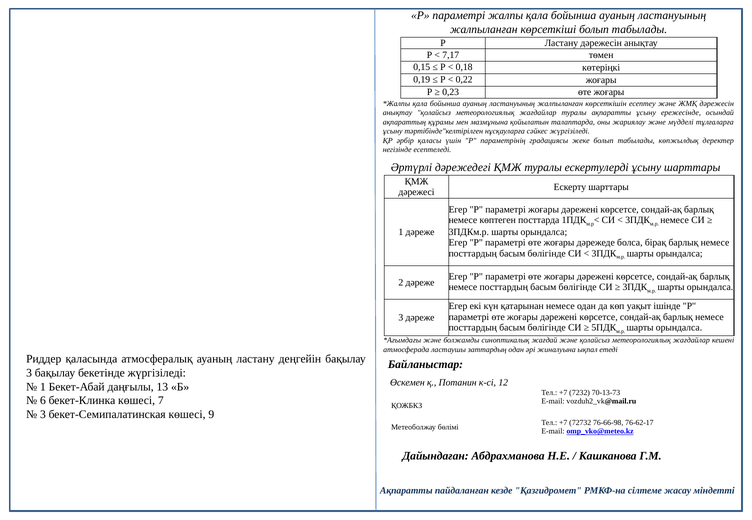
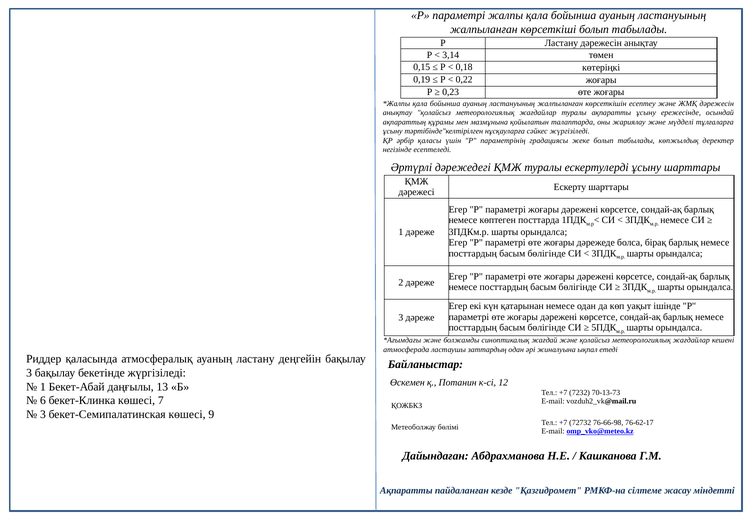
7,17: 7,17 -> 3,14 (451, 55)
